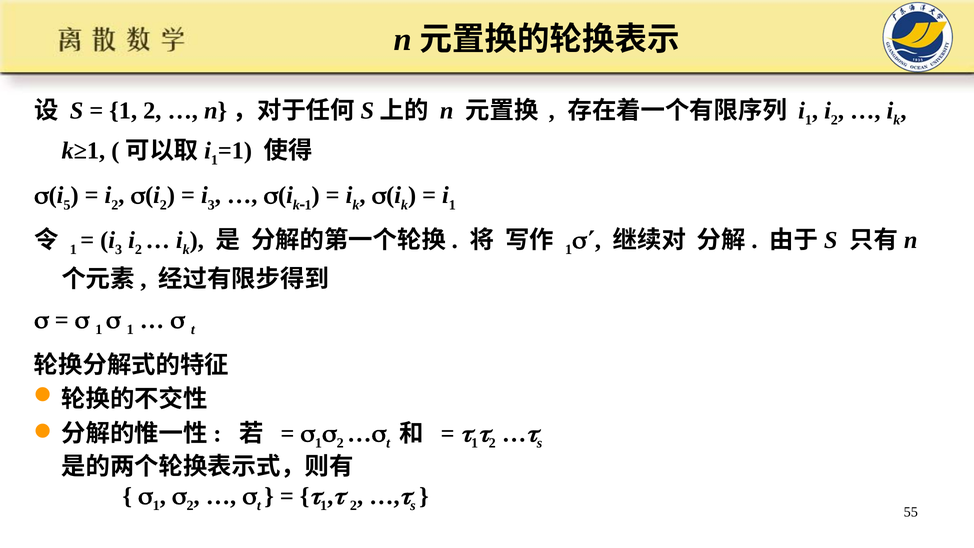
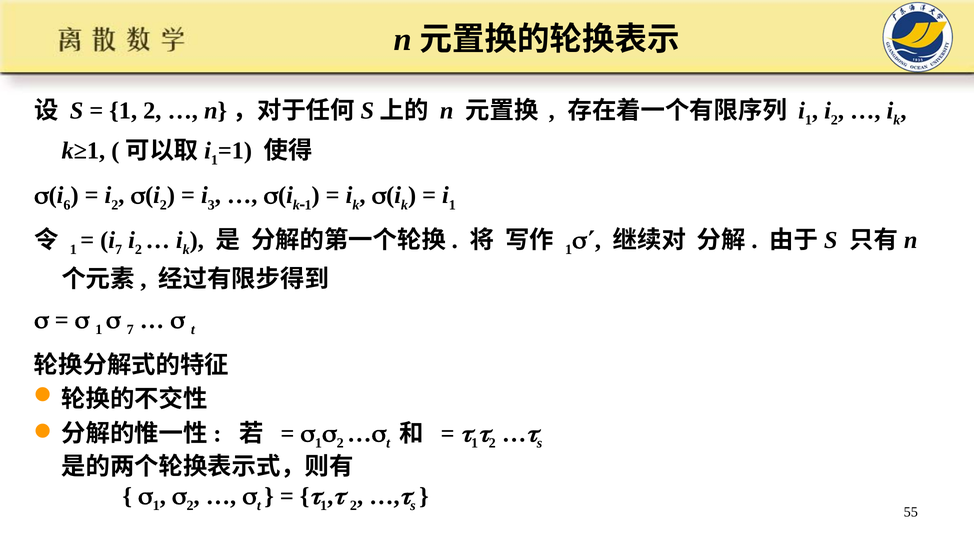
5: 5 -> 6 (67, 205)
3: 3 -> 7 (119, 250)
1: 1 -> 7 (130, 329)
